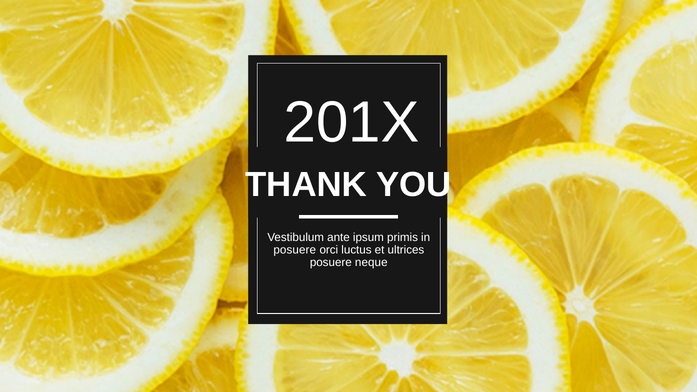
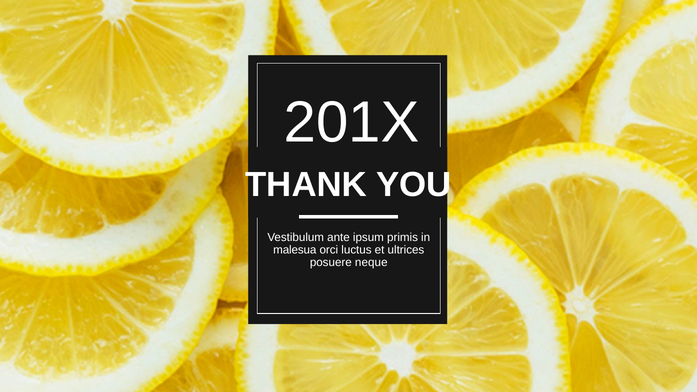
posuere: posuere -> malesua (295, 250)
